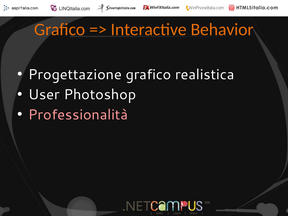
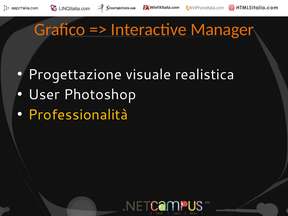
Behavior: Behavior -> Manager (222, 30)
Progettazione grafico: grafico -> visuale (148, 74)
Professionalità colour: pink -> yellow (78, 115)
